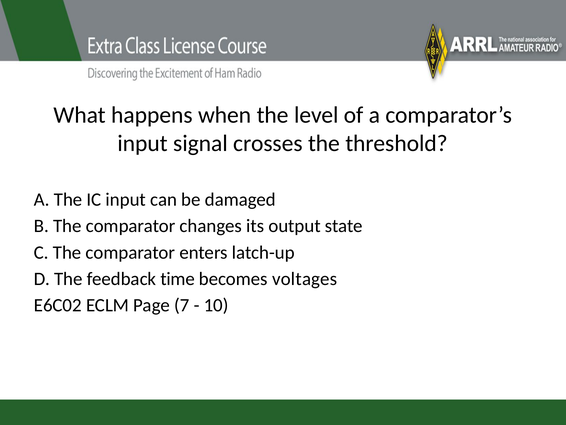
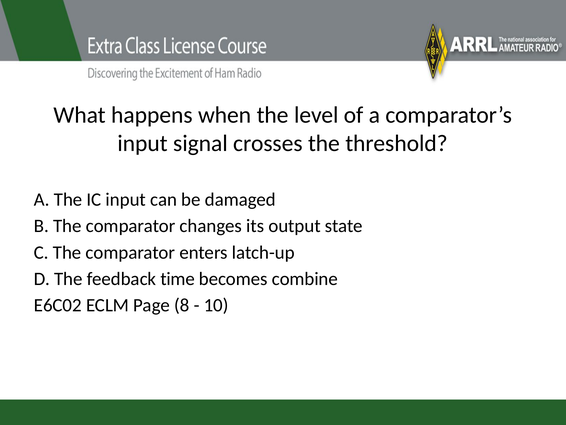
voltages: voltages -> combine (305, 279)
7: 7 -> 8 (182, 305)
